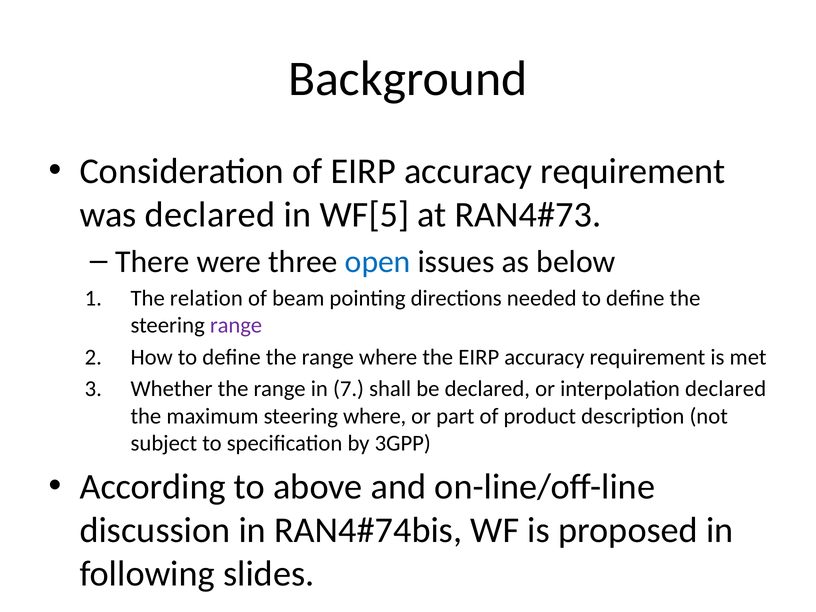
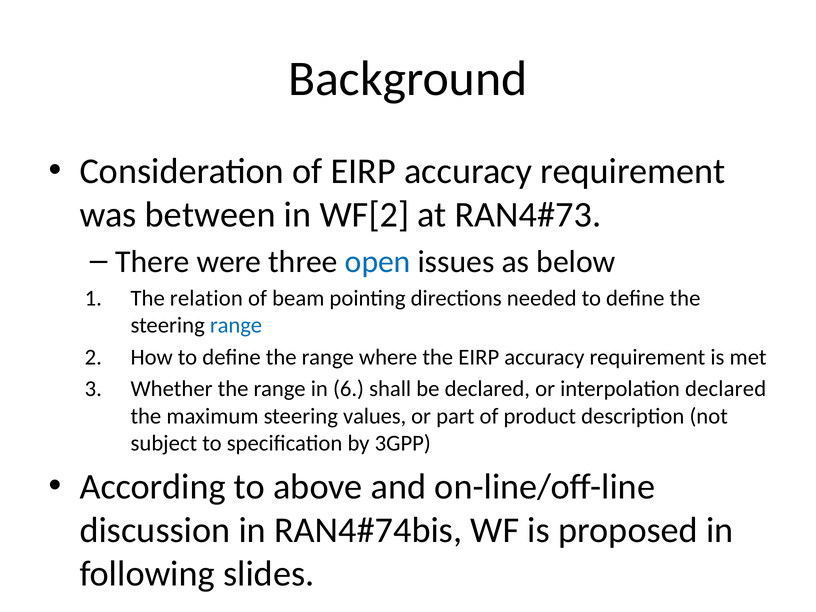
was declared: declared -> between (210, 215)
WF[5: WF[5 -> WF[2 (364, 215)
range colour: purple -> blue (236, 325)
7: 7 -> 6 (349, 389)
steering where: where -> values (375, 416)
